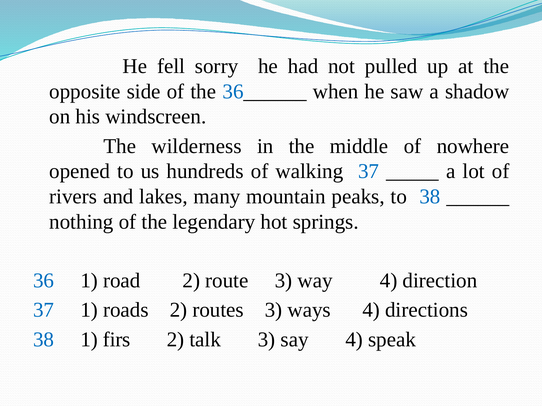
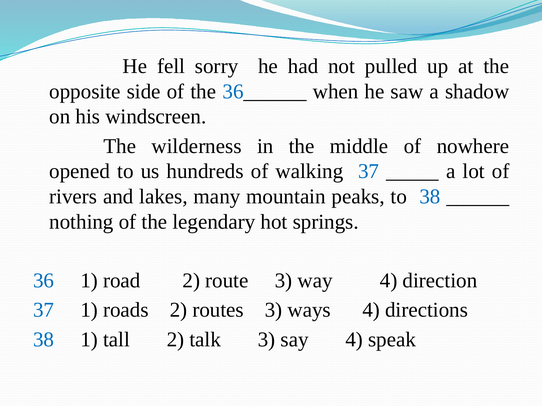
firs: firs -> tall (117, 340)
